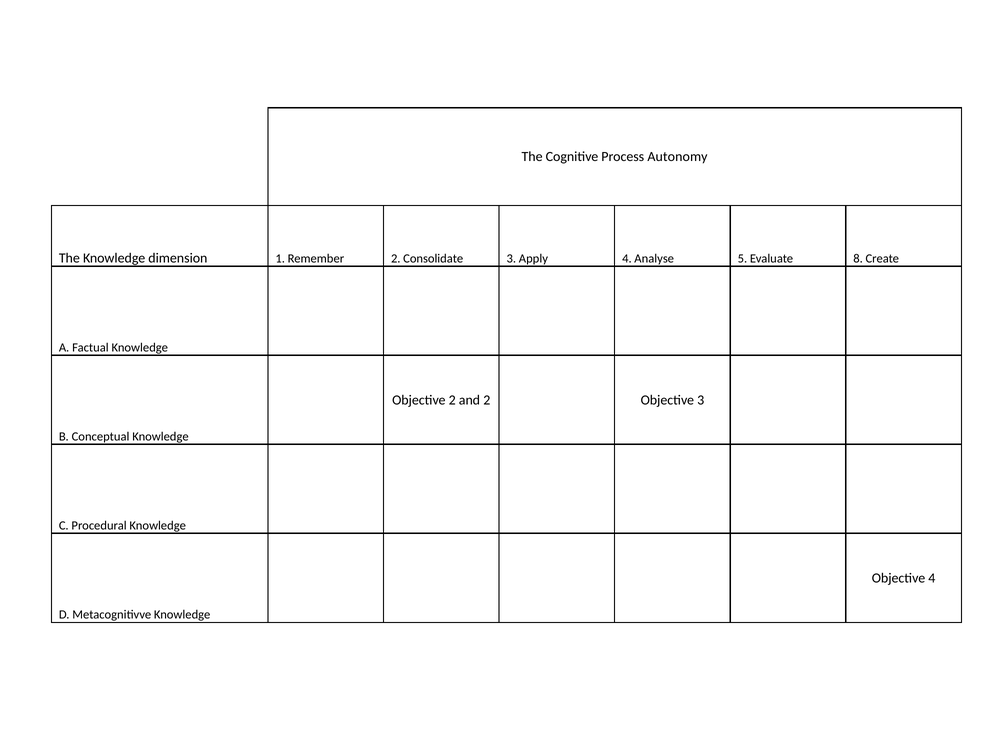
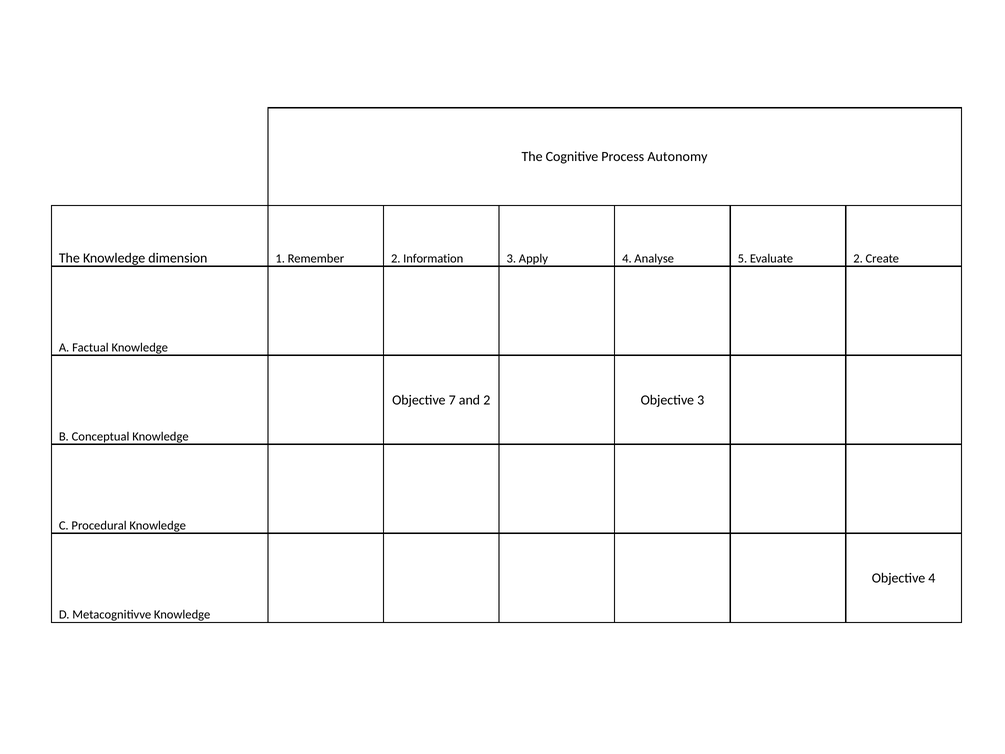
Consolidate: Consolidate -> Information (433, 259)
Evaluate 8: 8 -> 2 (858, 259)
Objective 2: 2 -> 7 (452, 400)
